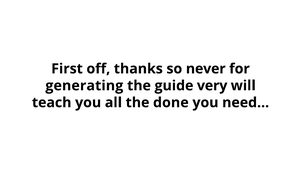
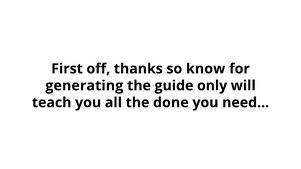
never: never -> know (206, 69)
very: very -> only (212, 86)
